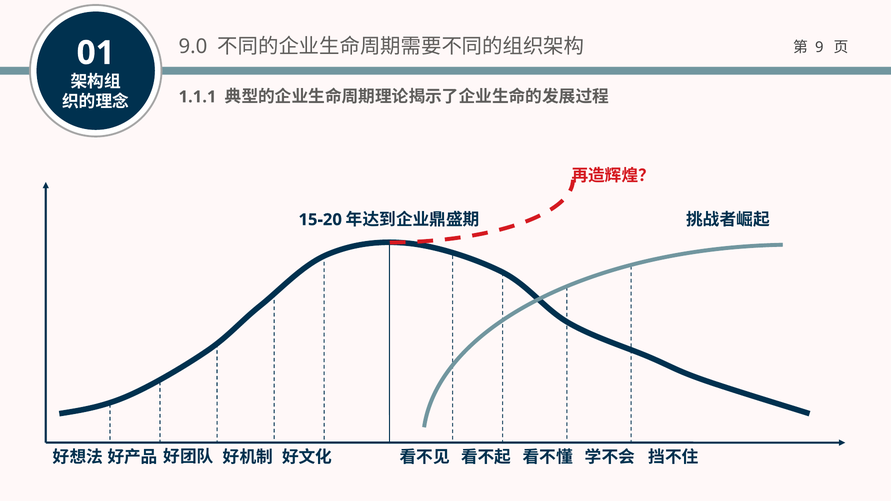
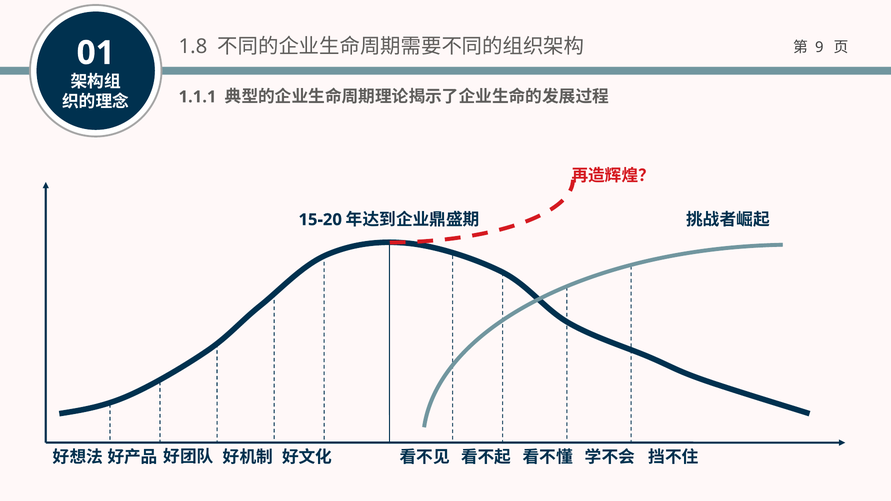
9.0: 9.0 -> 1.8 (193, 47)
